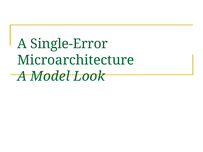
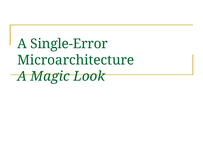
Model: Model -> Magic (50, 76)
